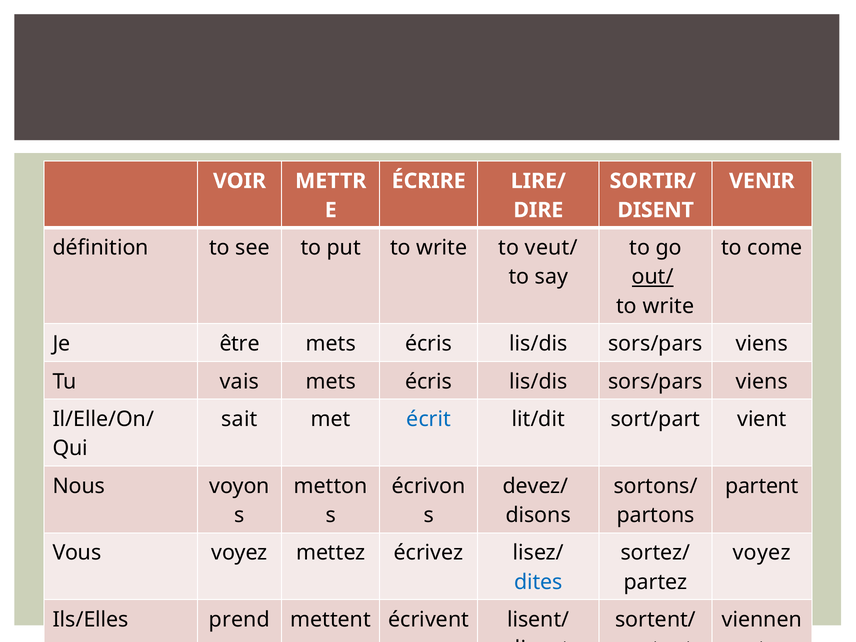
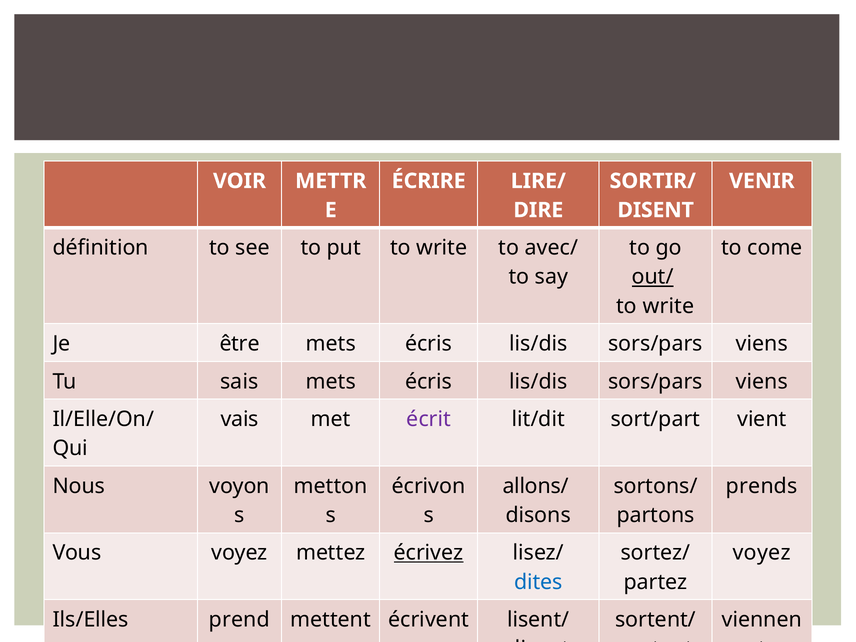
veut/: veut/ -> avec/ (551, 248)
vais: vais -> sais (239, 381)
sait: sait -> vais (240, 419)
écrit colour: blue -> purple (429, 419)
devez/: devez/ -> allons/ (536, 486)
partent: partent -> prends (762, 486)
écrivez underline: none -> present (429, 553)
